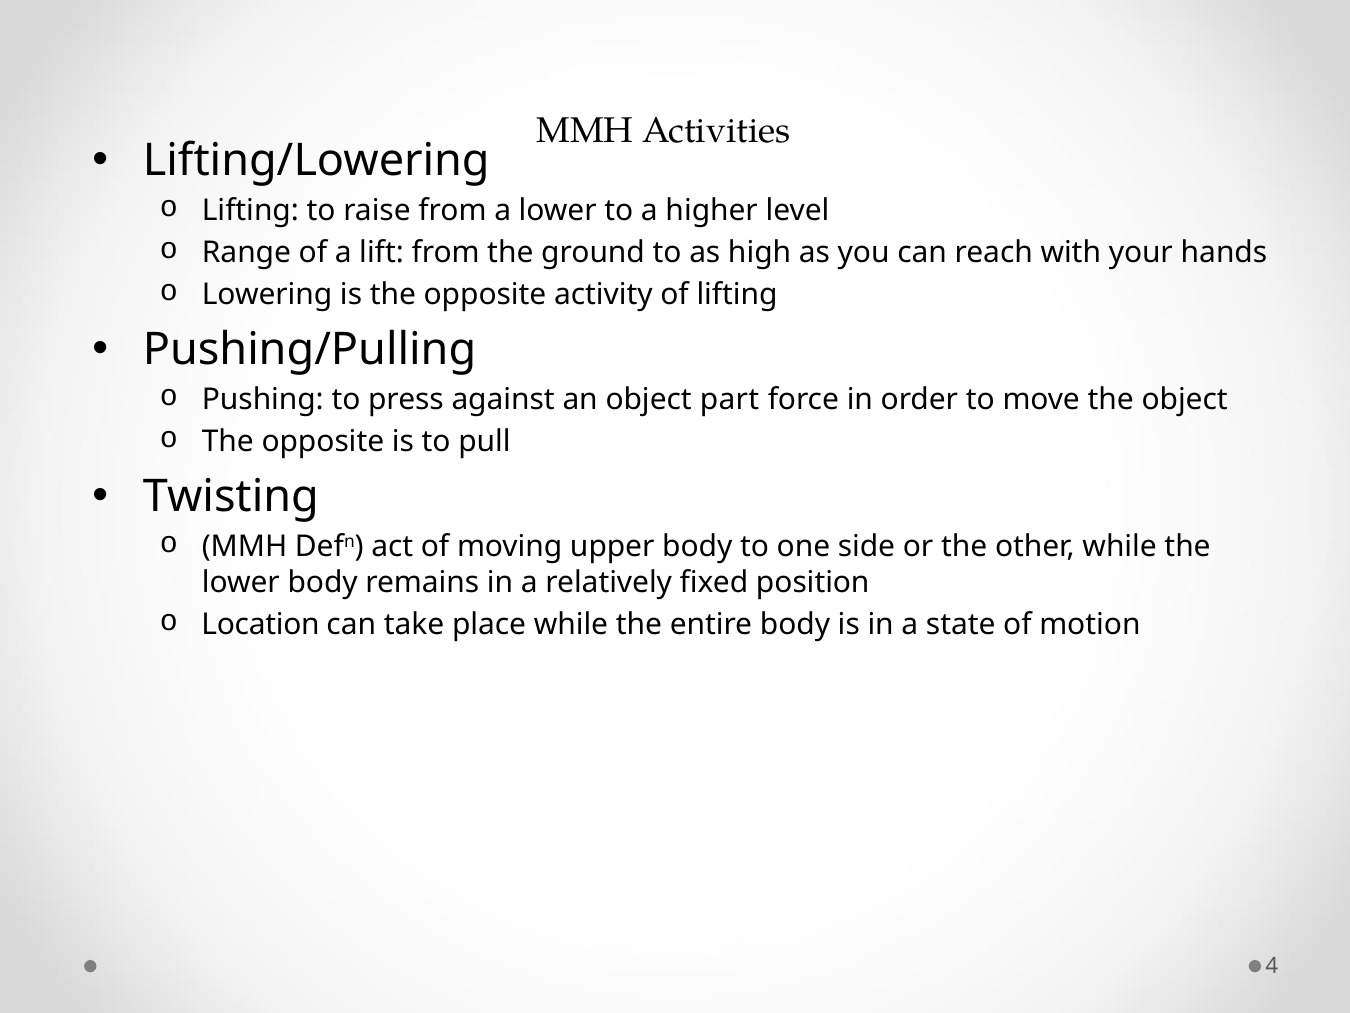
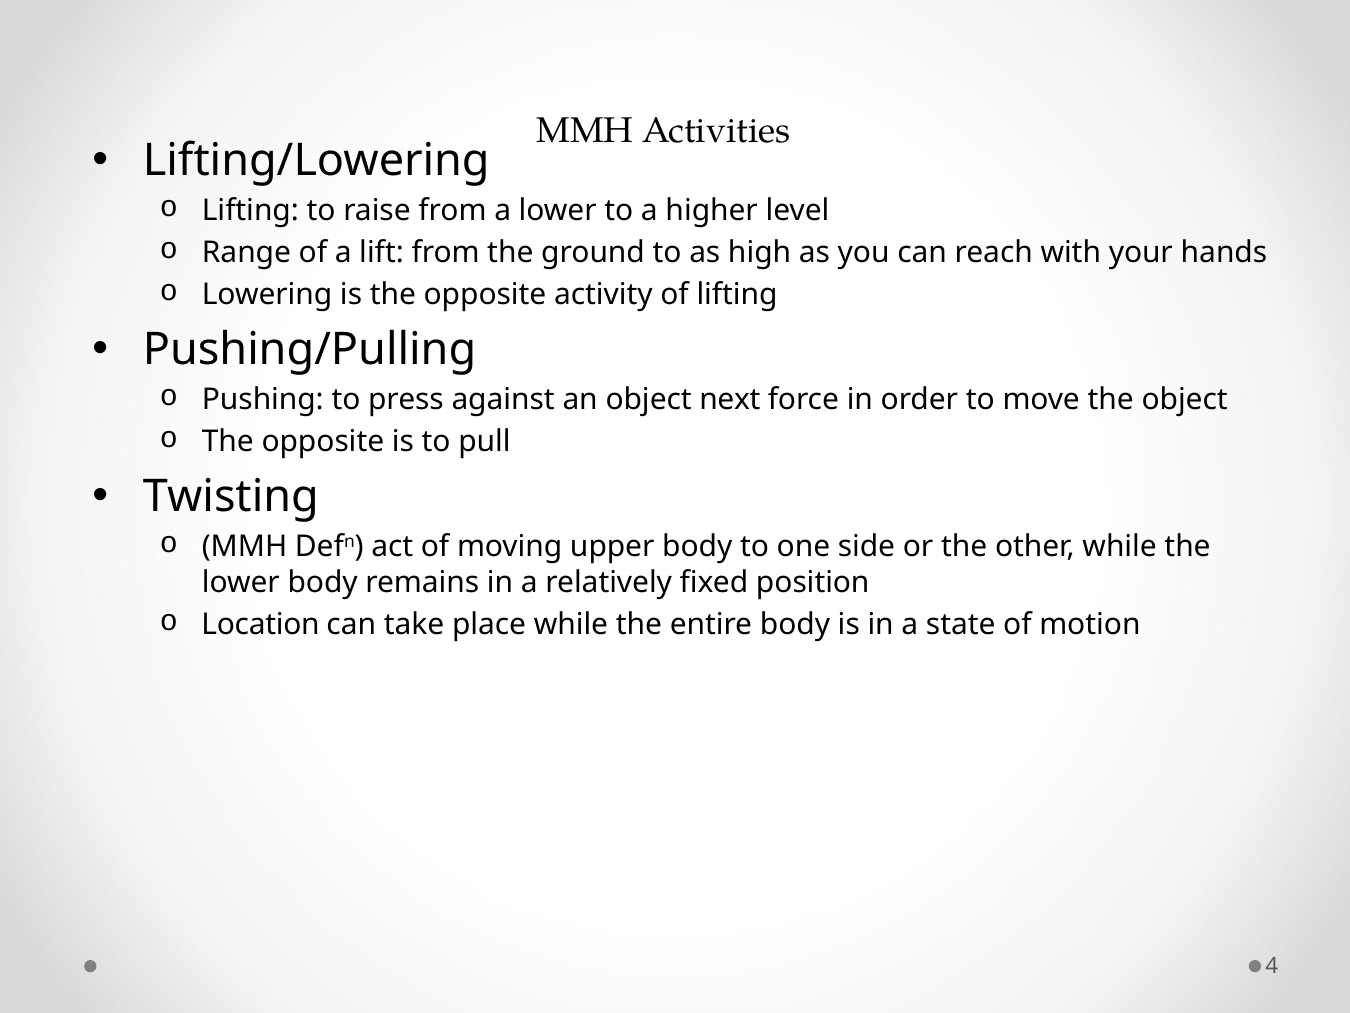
part: part -> next (730, 400)
